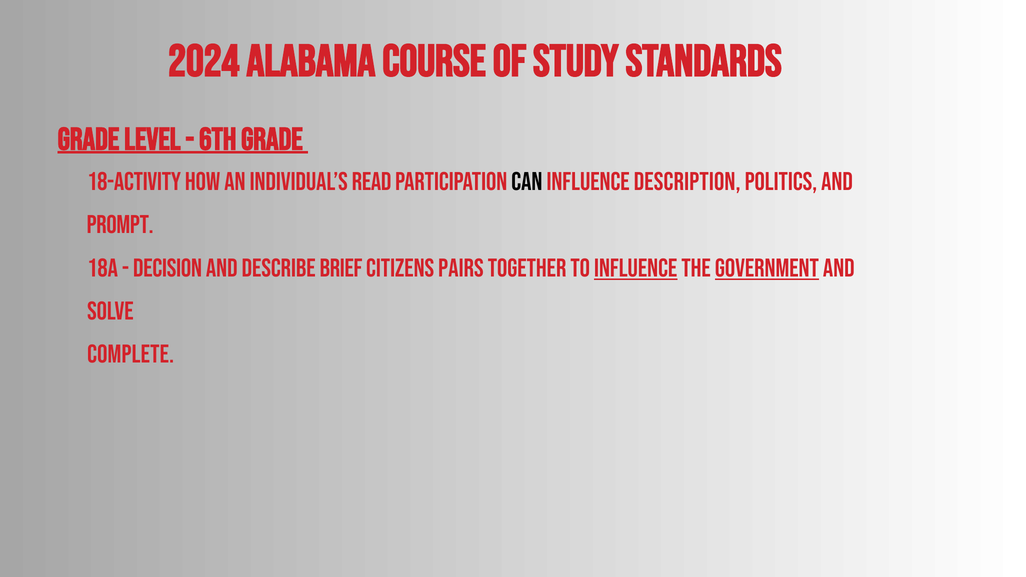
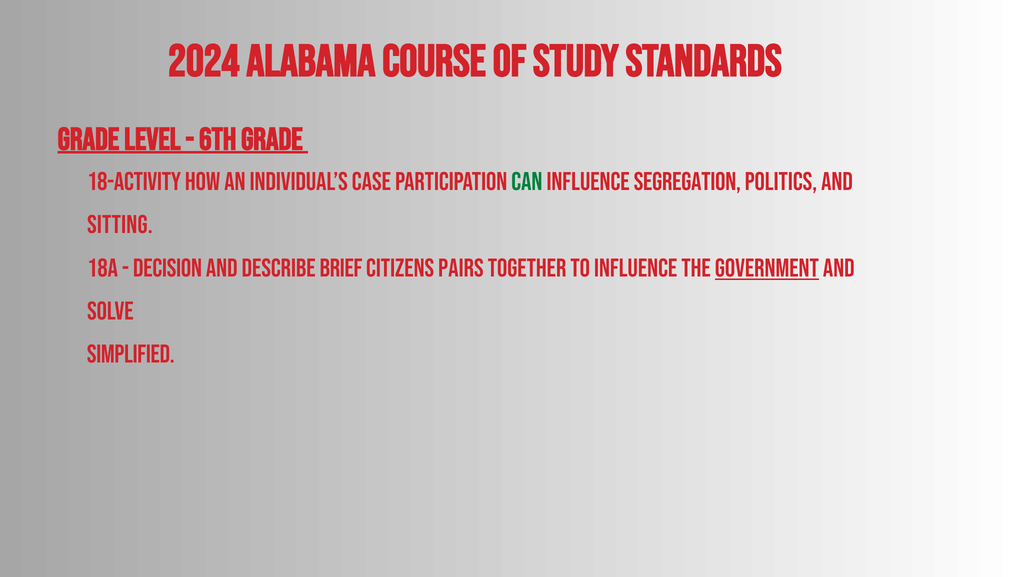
read: read -> case (371, 182)
can colour: black -> green (527, 182)
description: description -> segregation (687, 182)
prompt: prompt -> sitting (120, 225)
influence underline: present -> none (636, 268)
complete: complete -> simplified (131, 354)
